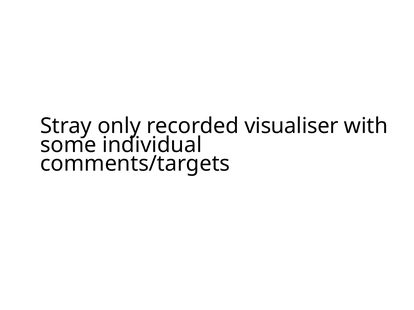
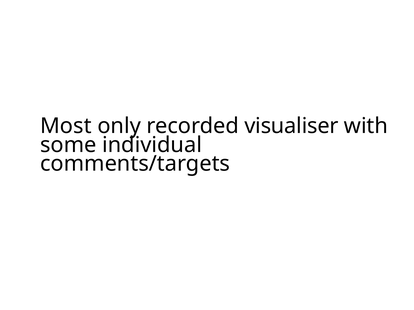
Stray: Stray -> Most (66, 126)
